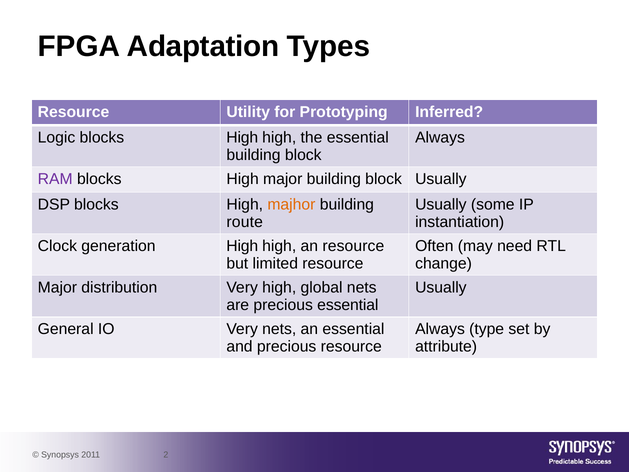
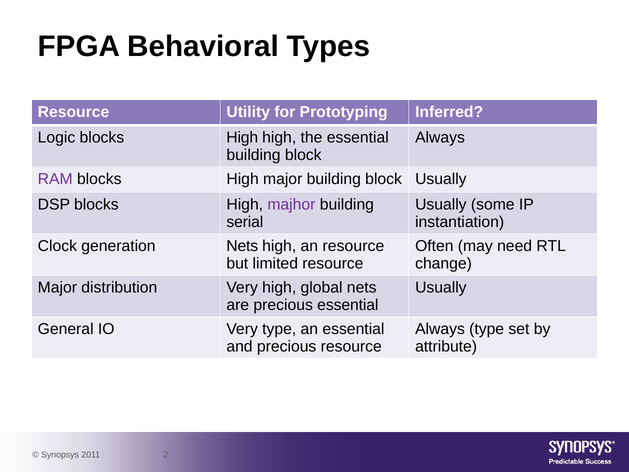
Adaptation: Adaptation -> Behavioral (203, 47)
majhor colour: orange -> purple (291, 204)
route: route -> serial (245, 222)
generation High: High -> Nets (242, 246)
Very nets: nets -> type (279, 329)
